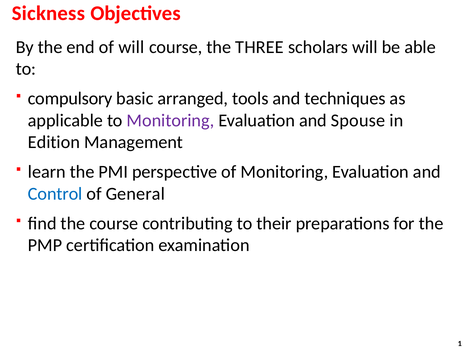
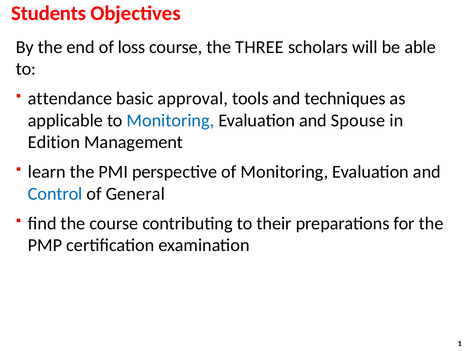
Sickness: Sickness -> Students (49, 13)
of will: will -> loss (132, 47)
compulsory: compulsory -> attendance (70, 99)
arranged: arranged -> approval (193, 99)
Monitoring colour: purple -> blue (170, 120)
